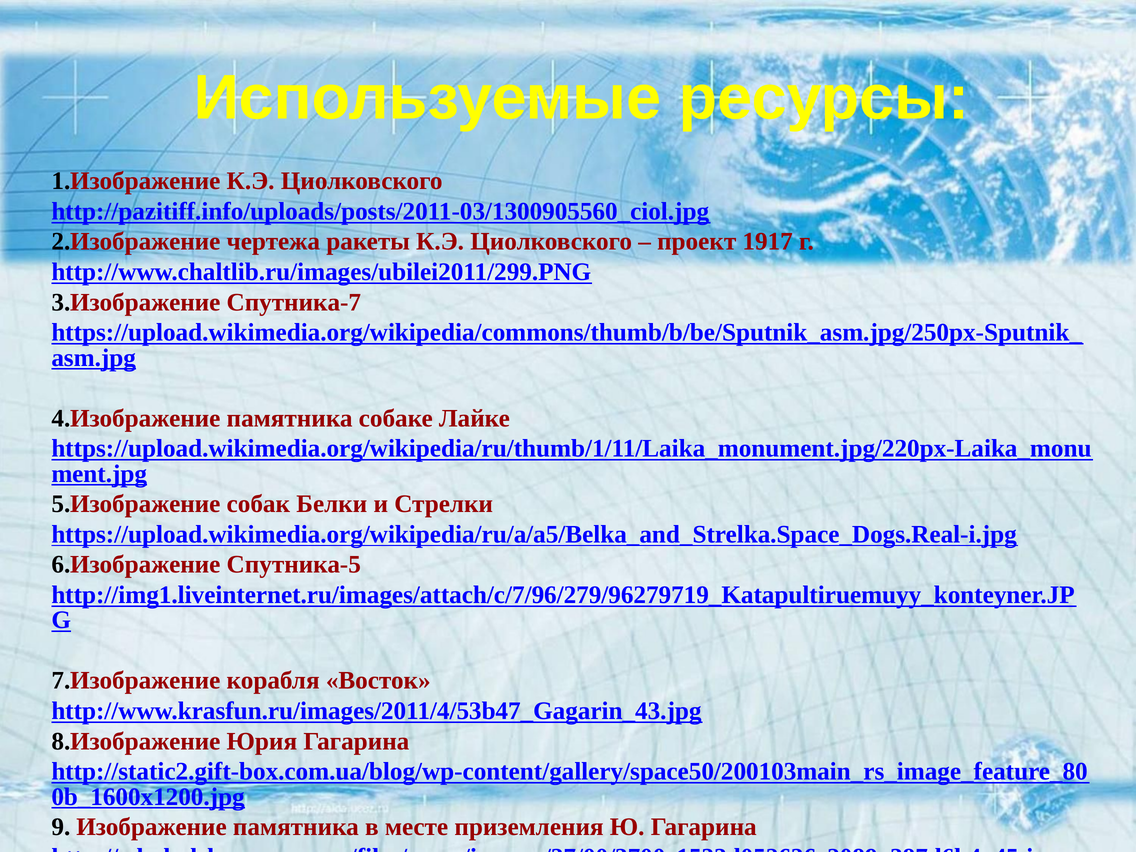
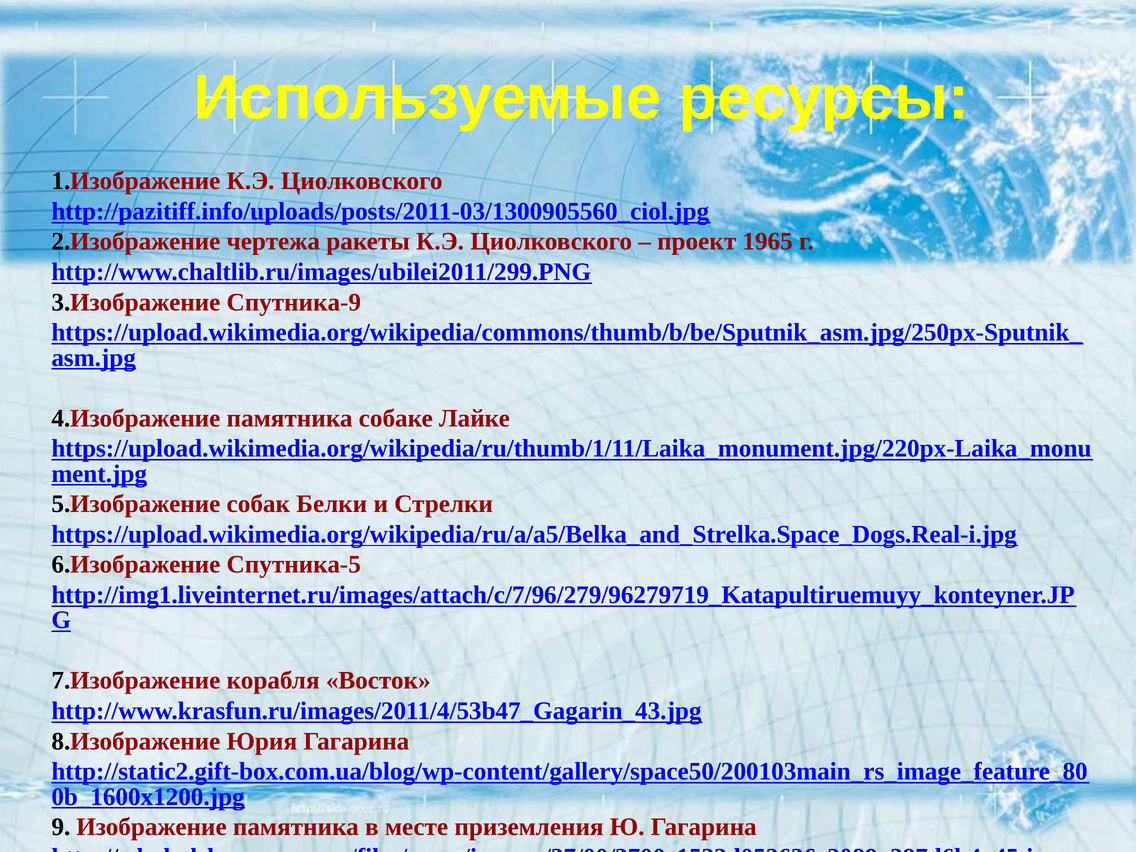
1917: 1917 -> 1965 (768, 242)
Спутника-7: Спутника-7 -> Спутника-9 (294, 302)
